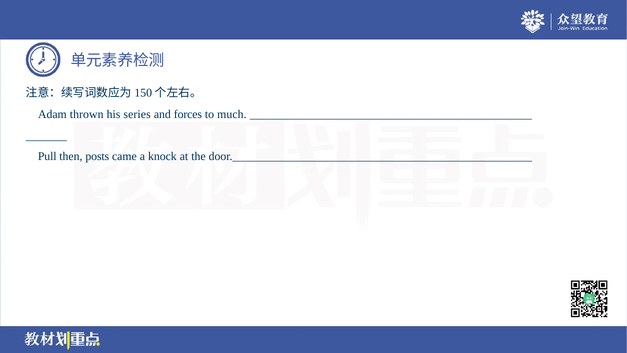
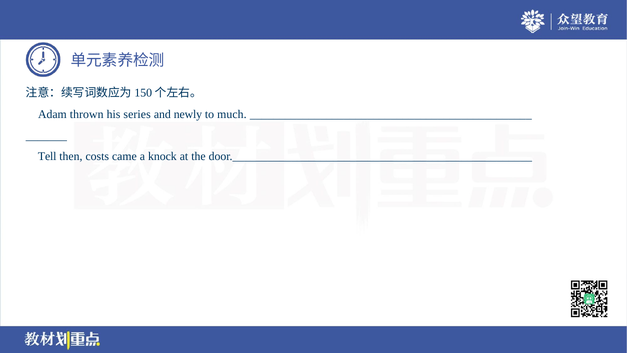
forces: forces -> newly (188, 114)
Pull: Pull -> Tell (47, 156)
posts: posts -> costs (97, 156)
